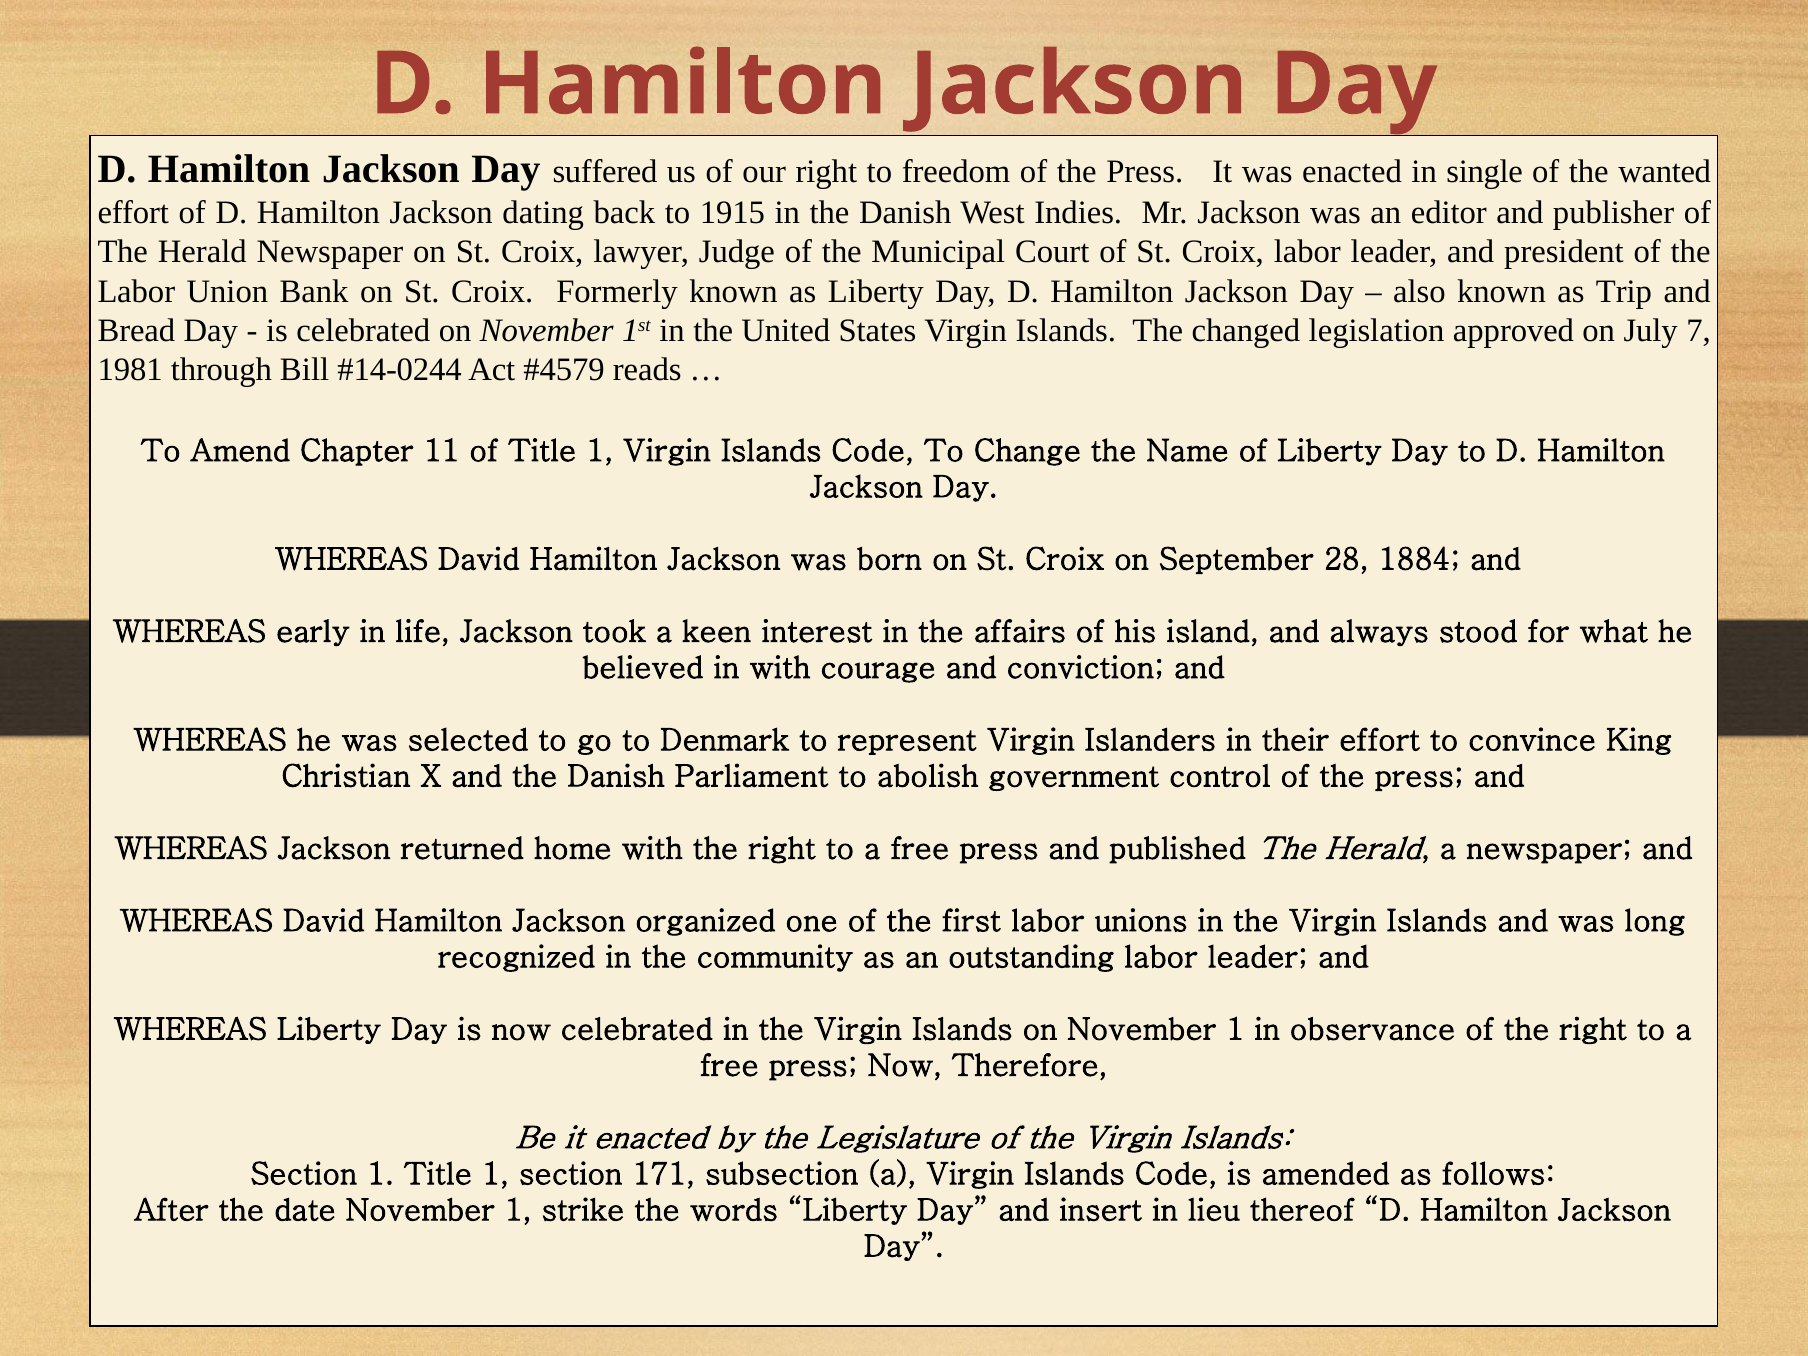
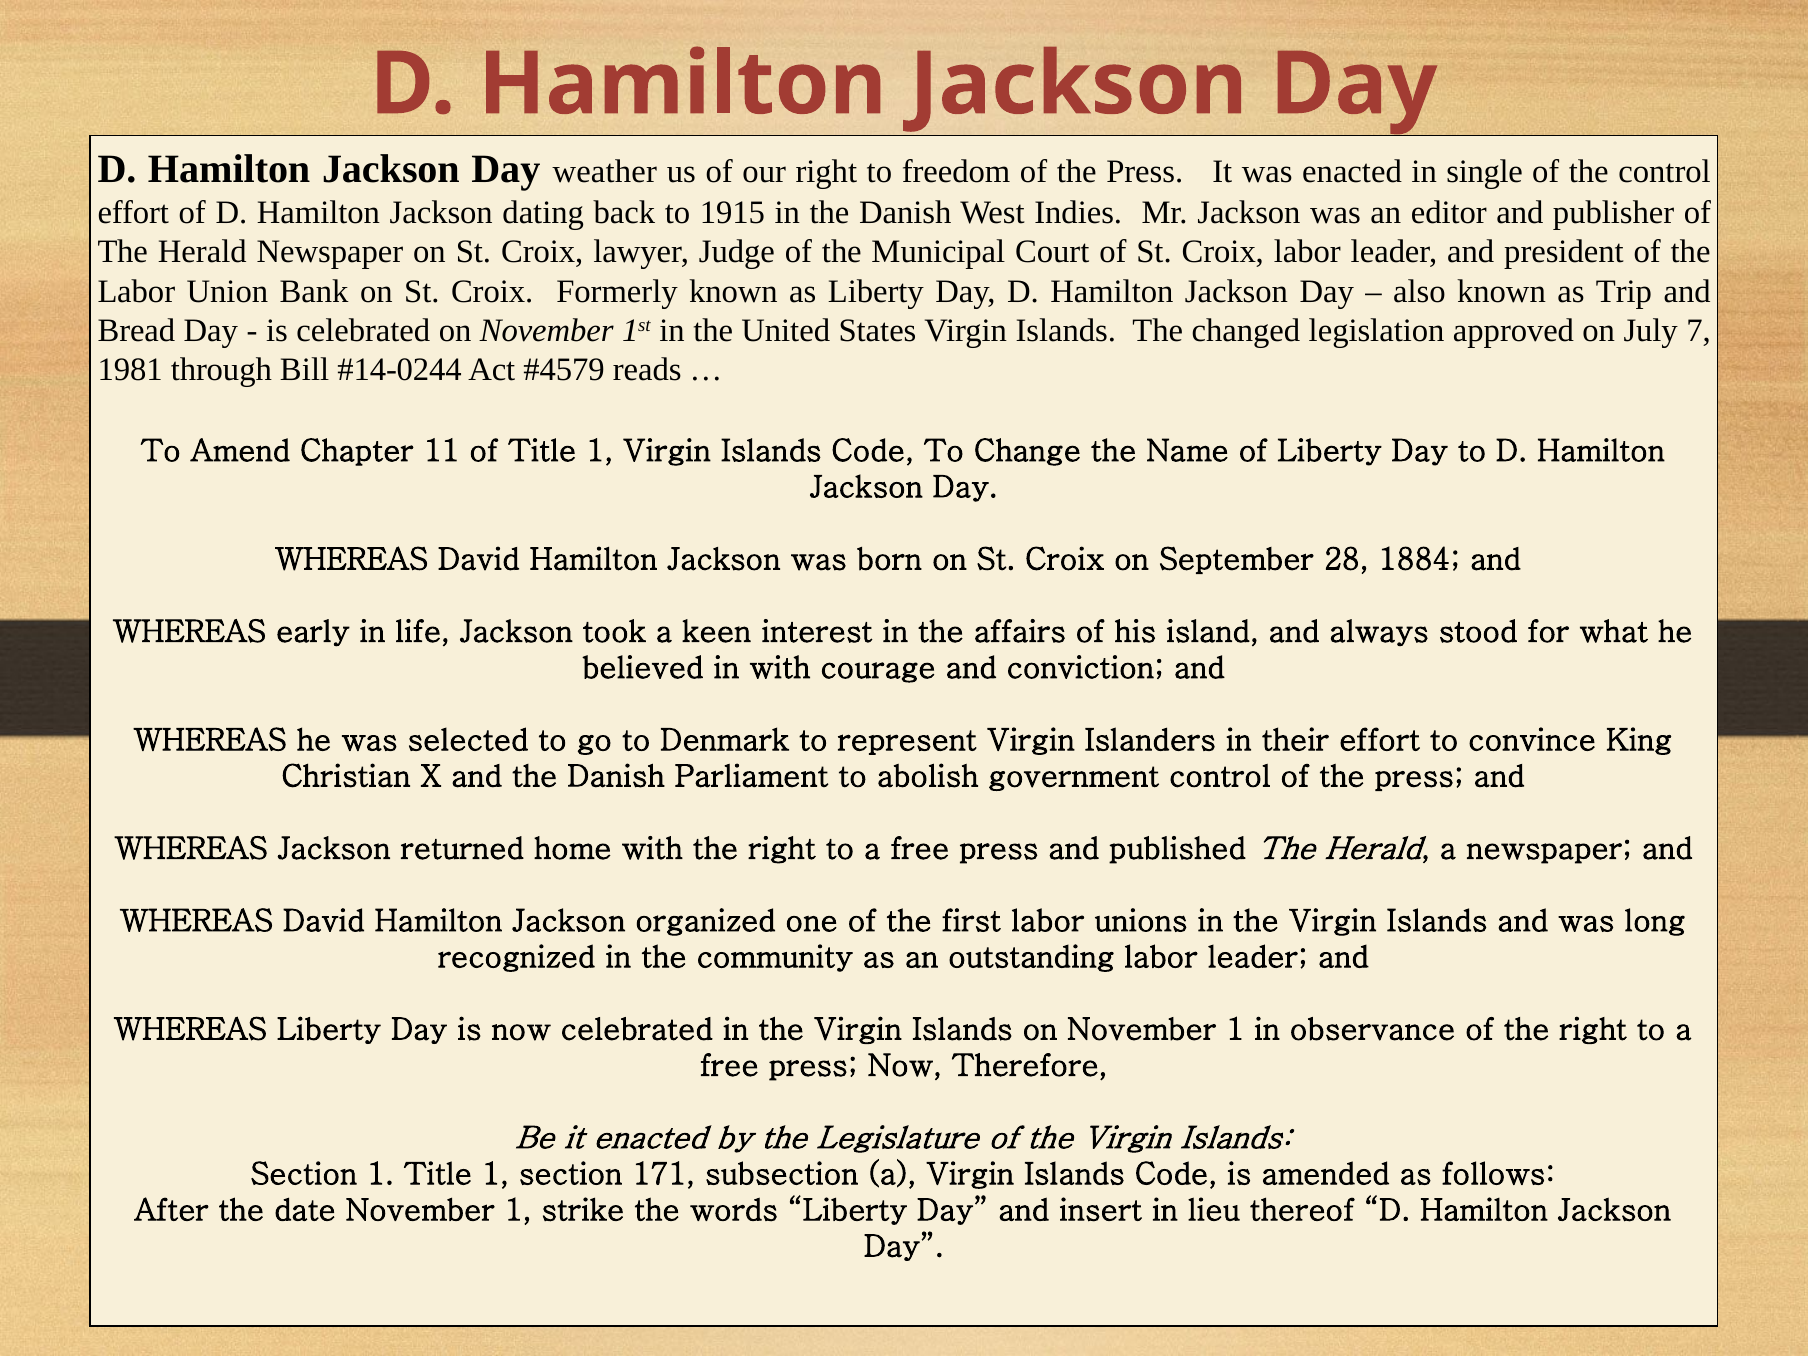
suffered: suffered -> weather (605, 172)
the wanted: wanted -> control (1665, 172)
